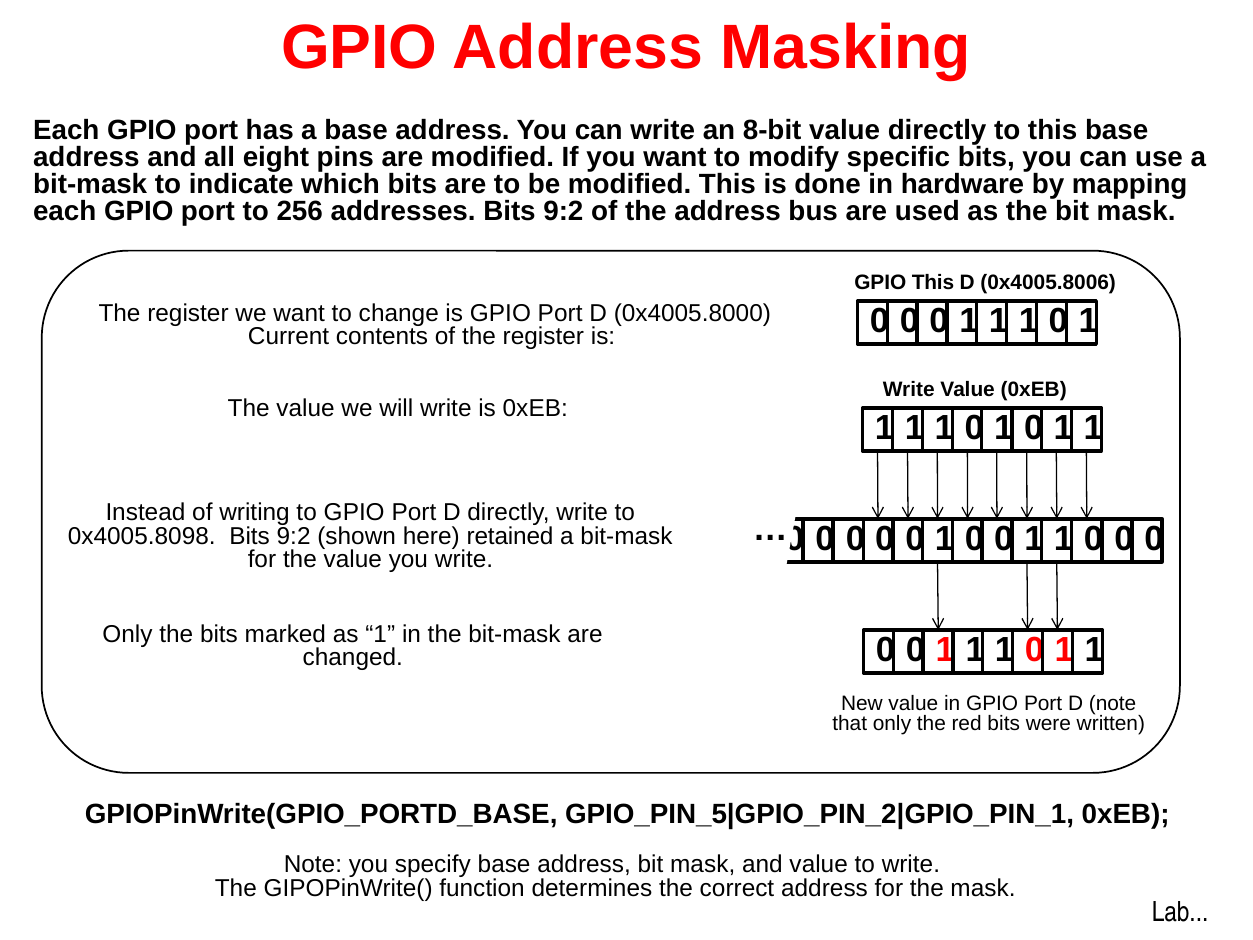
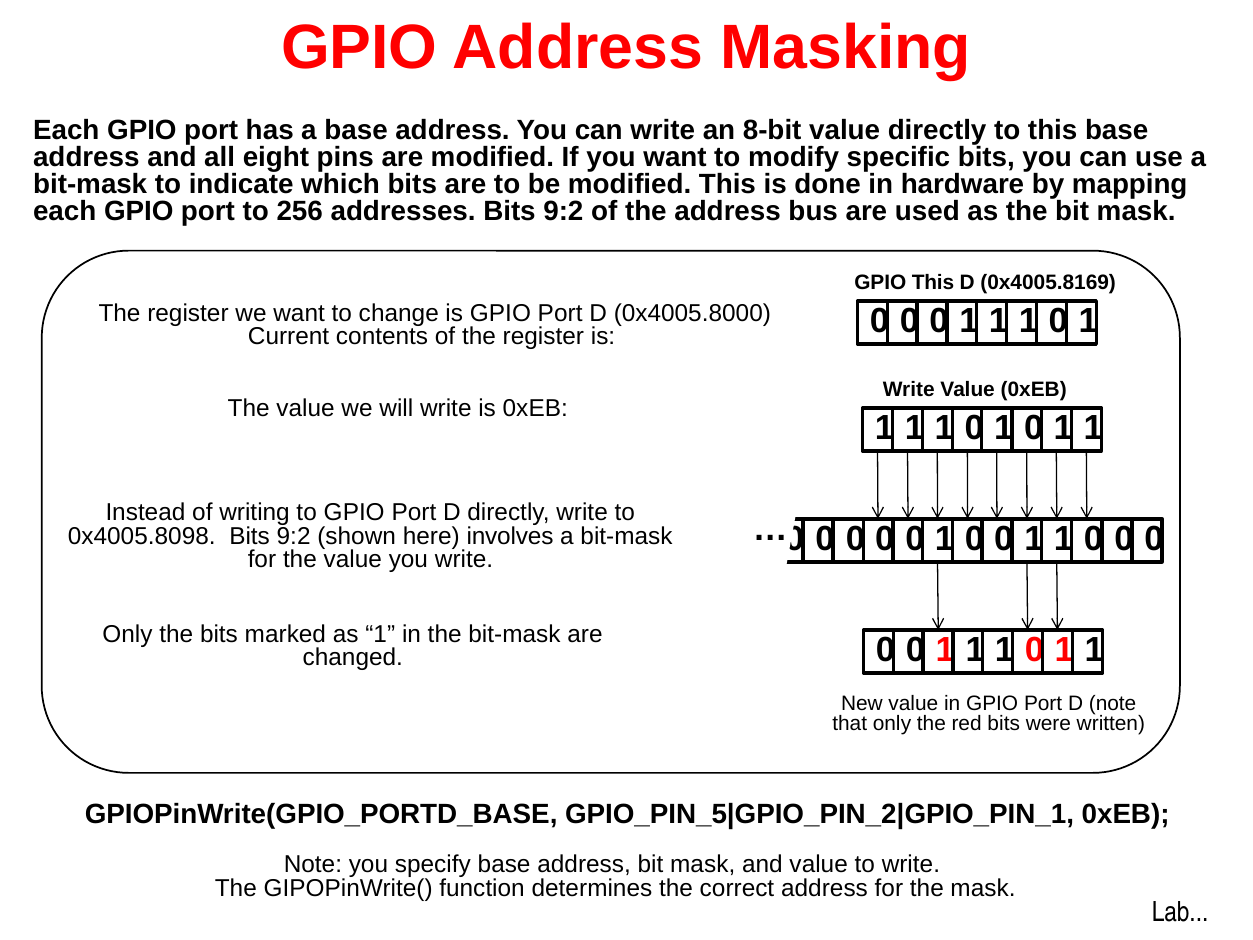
0x4005.8006: 0x4005.8006 -> 0x4005.8169 (1048, 282)
retained: retained -> involves (510, 536)
